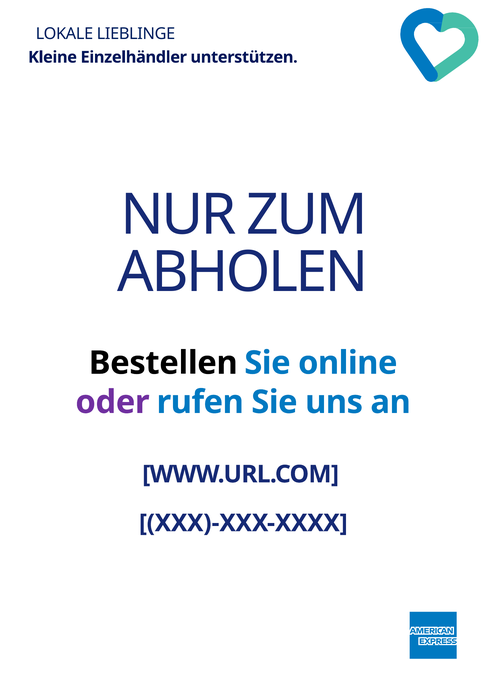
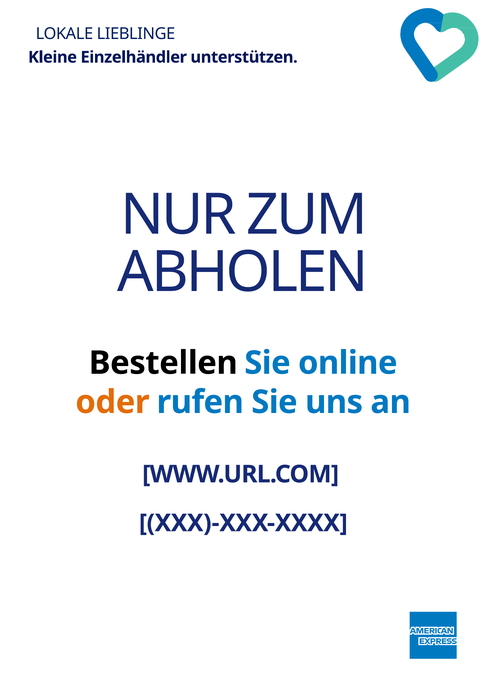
oder colour: purple -> orange (112, 402)
